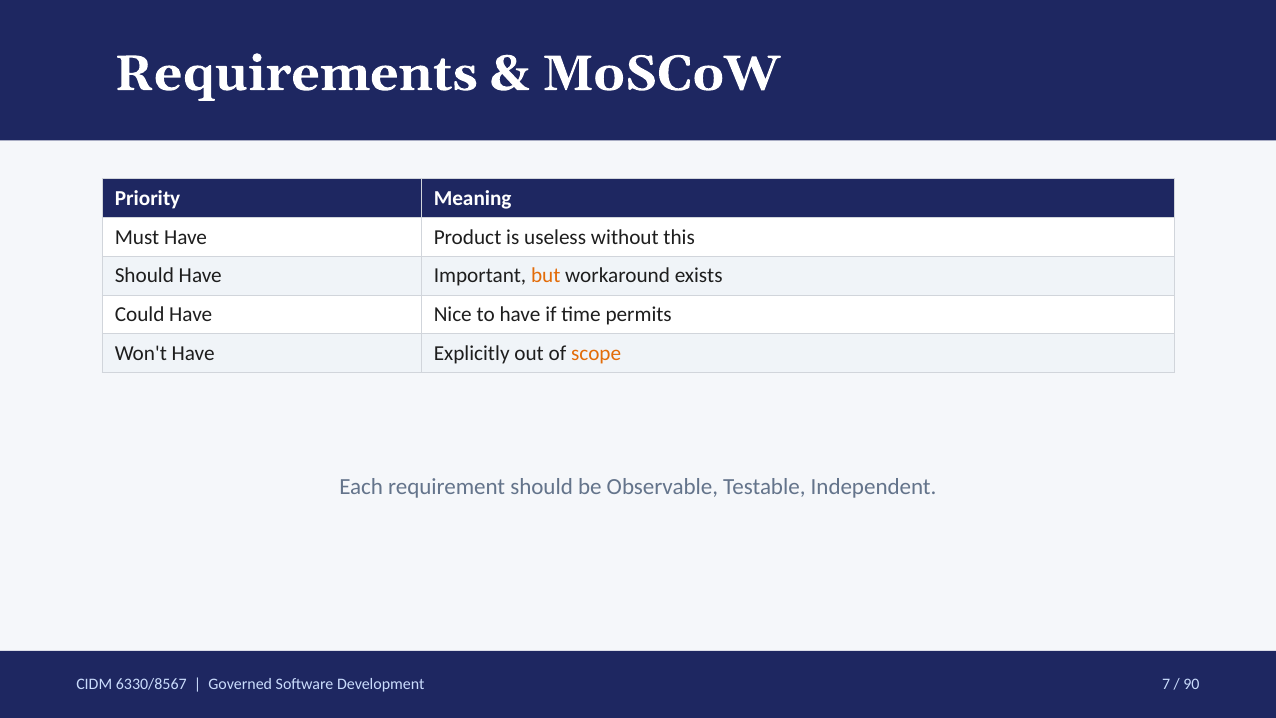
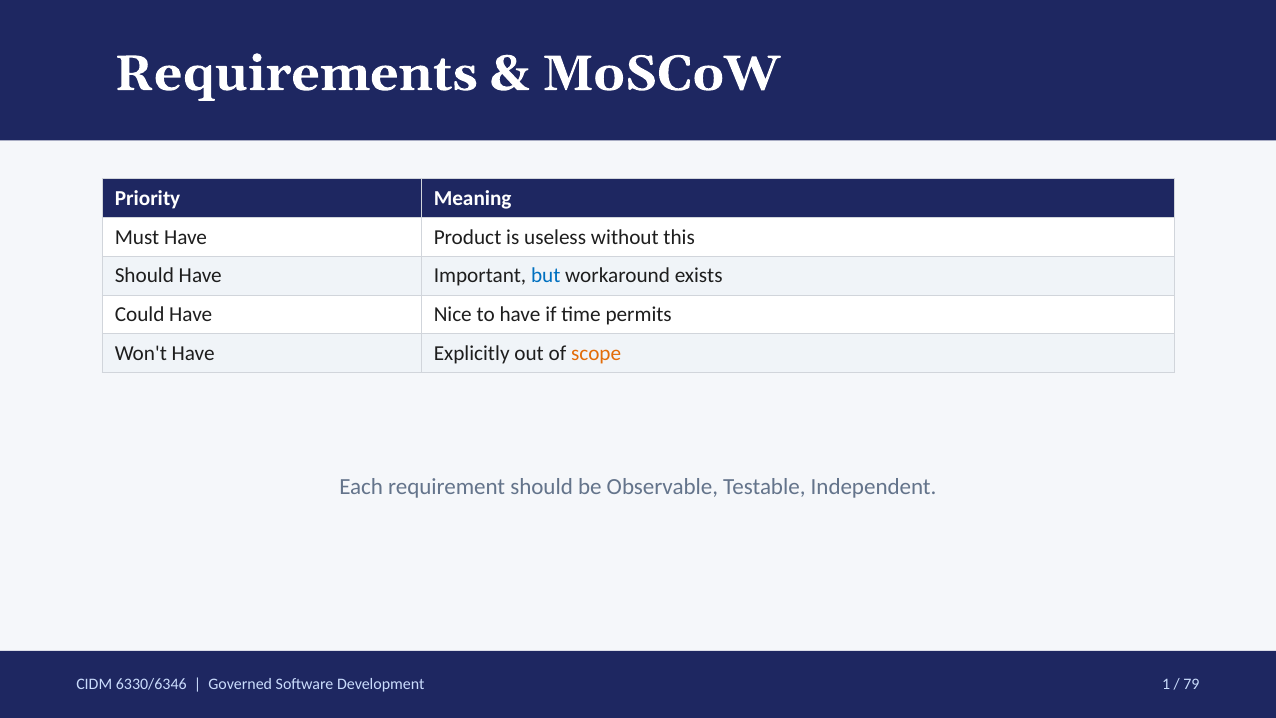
but colour: orange -> blue (546, 276)
6330/8567: 6330/8567 -> 6330/6346 (151, 684)
7: 7 -> 1 (1166, 684)
90: 90 -> 79 (1191, 684)
